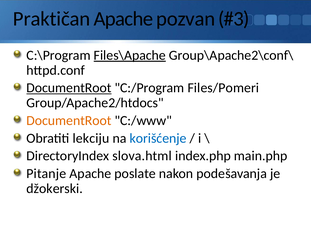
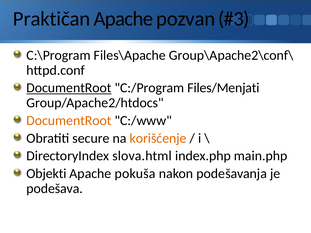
Files\Apache underline: present -> none (130, 55)
Files/Pomeri: Files/Pomeri -> Files/Menjati (223, 88)
lekciju: lekciju -> secure (91, 138)
korišćenje colour: blue -> orange (158, 138)
Pitanje: Pitanje -> Objekti (46, 174)
poslate: poslate -> pokuša (135, 174)
džokerski: džokerski -> podešava (55, 189)
